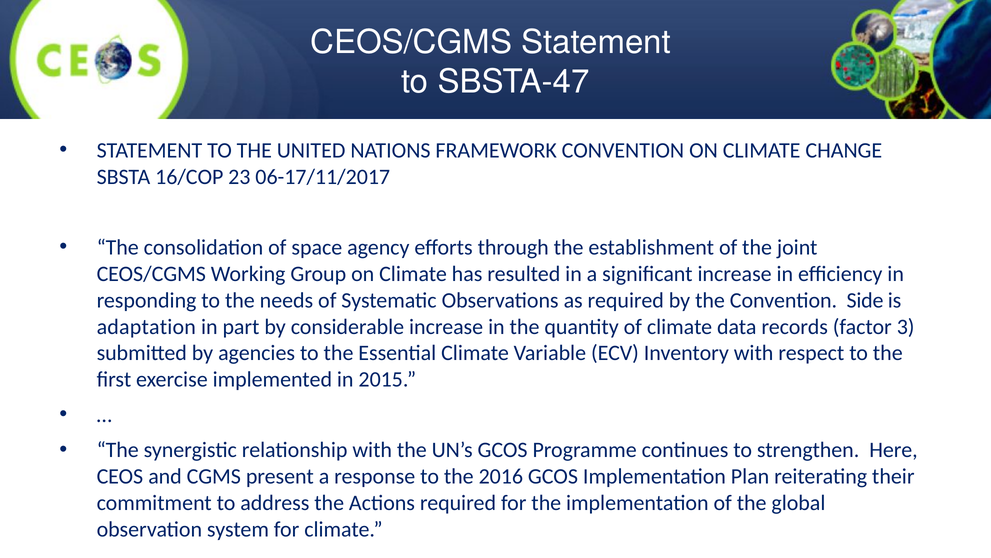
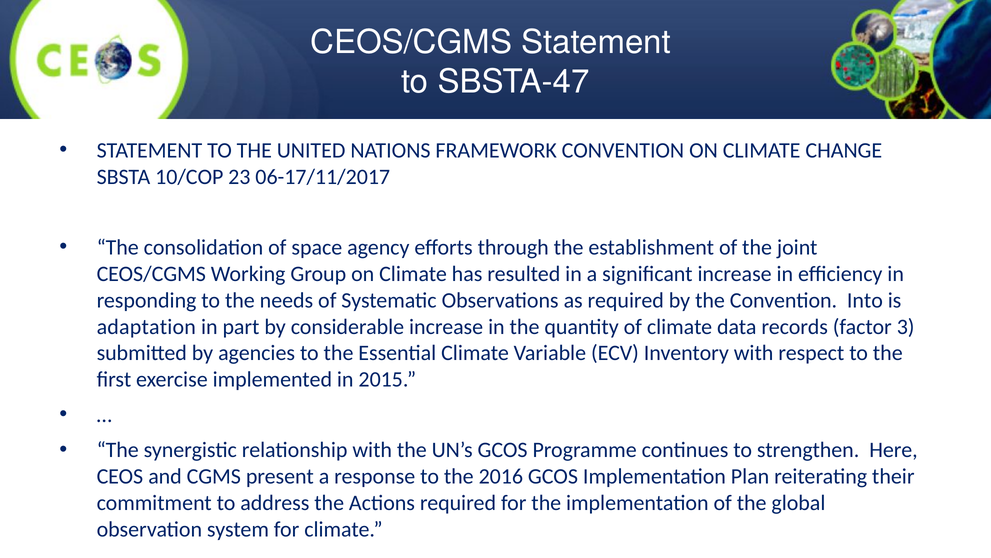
16/COP: 16/COP -> 10/COP (189, 177)
Side: Side -> Into (865, 300)
